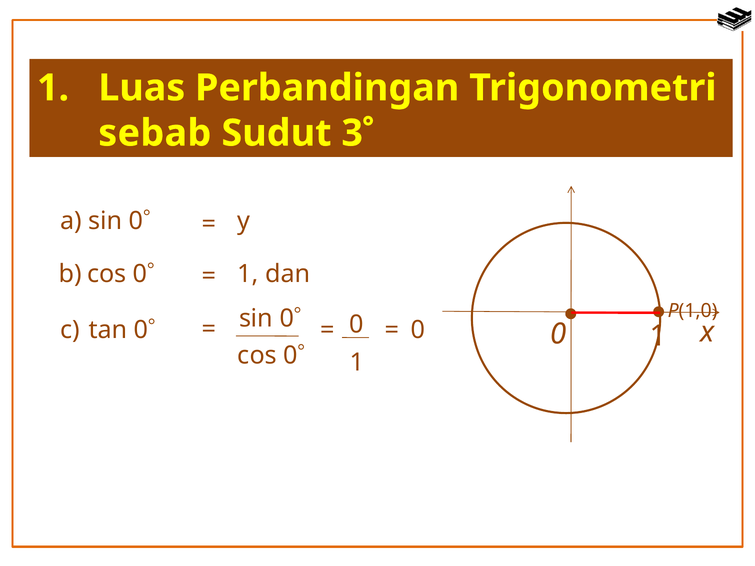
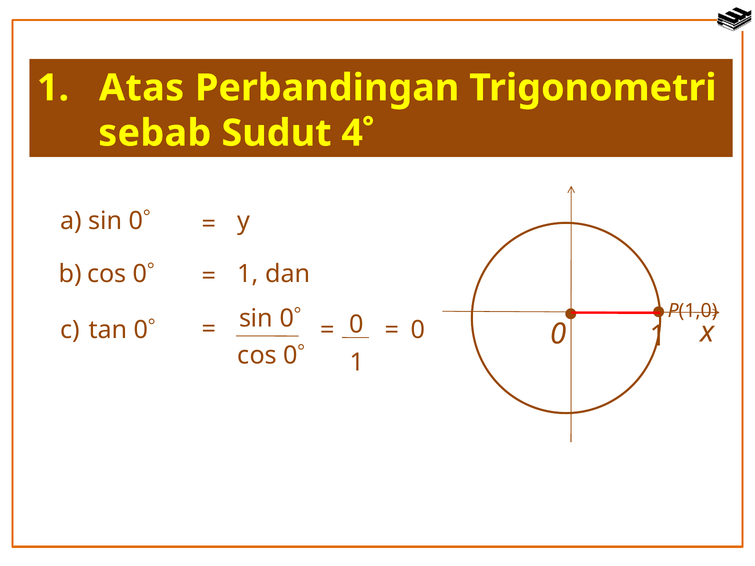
Luas: Luas -> Atas (142, 88)
3: 3 -> 4 (352, 133)
